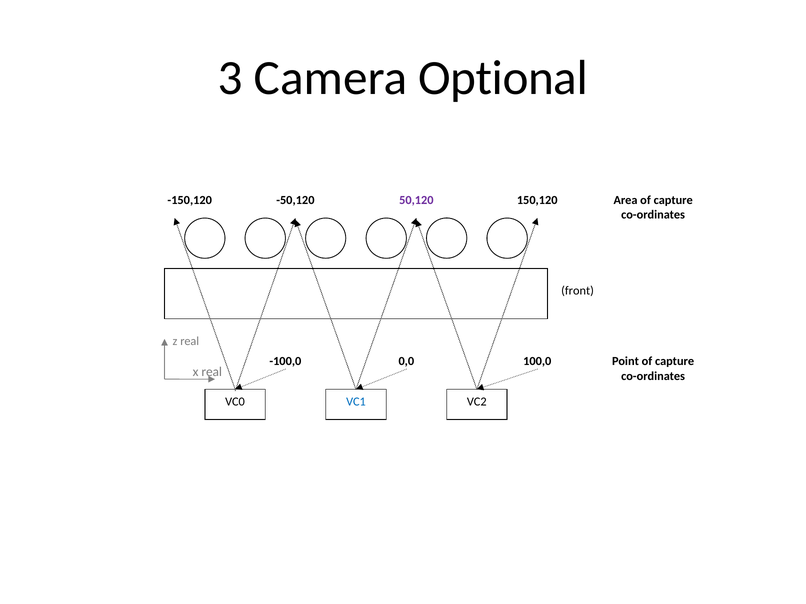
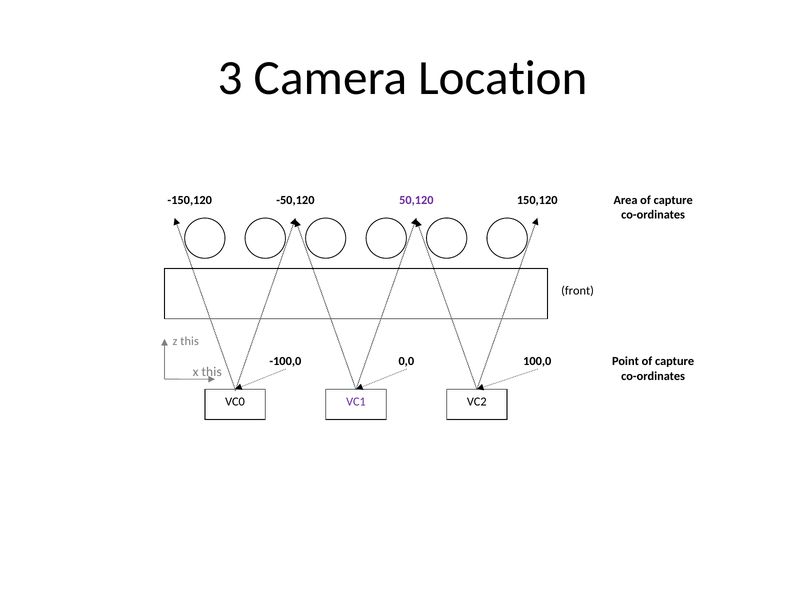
Optional: Optional -> Location (503, 78)
z real: real -> this (190, 341)
x real: real -> this (212, 372)
VC1 colour: blue -> purple (356, 402)
